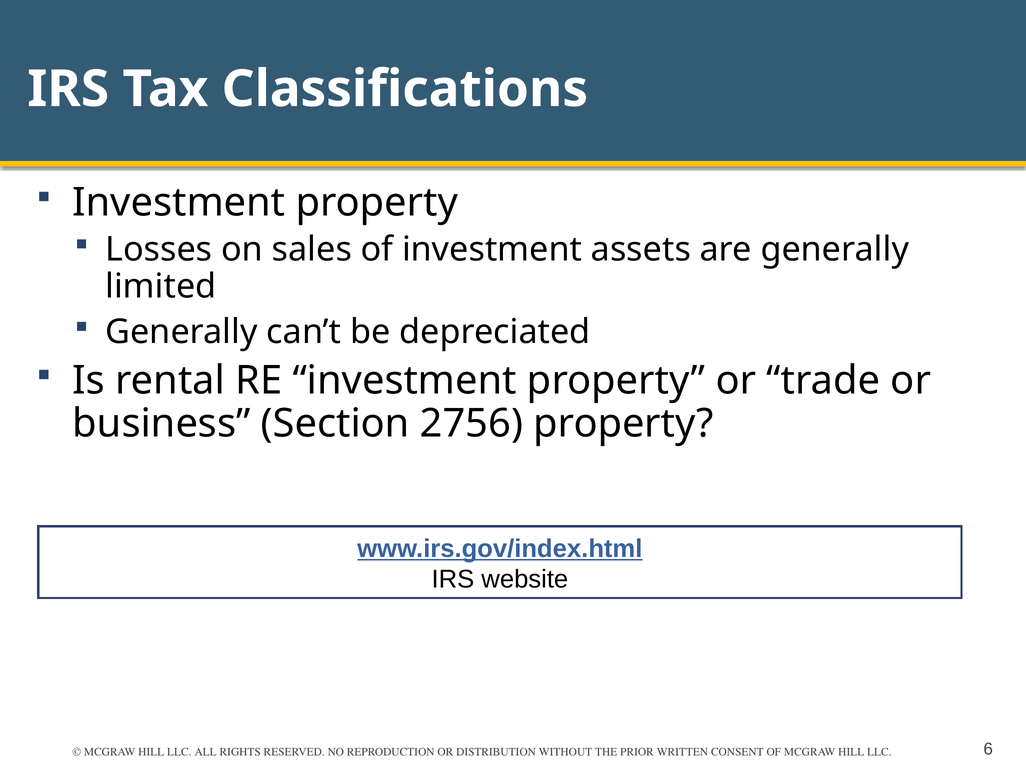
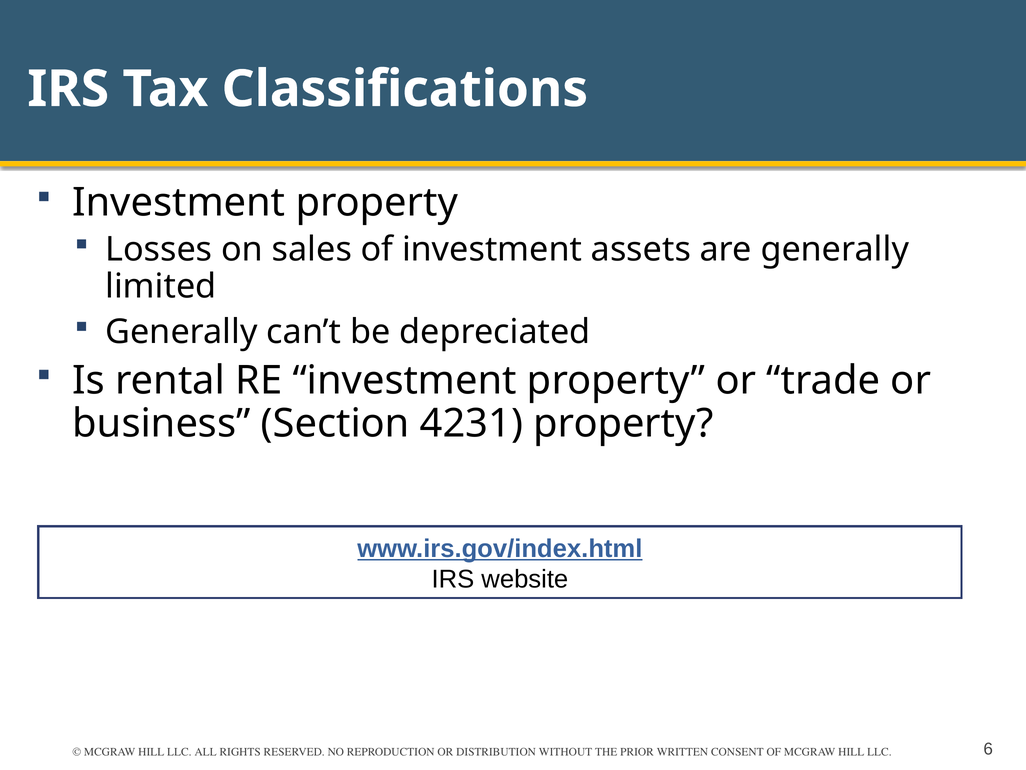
2756: 2756 -> 4231 (471, 423)
